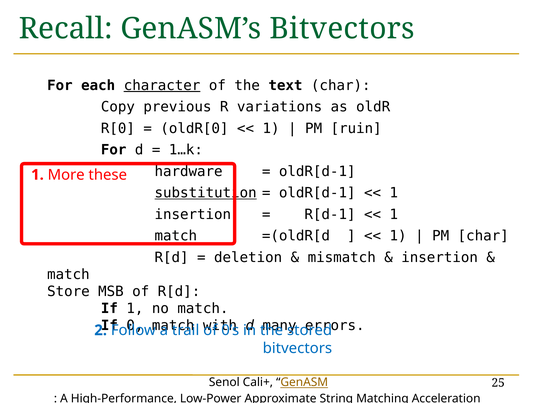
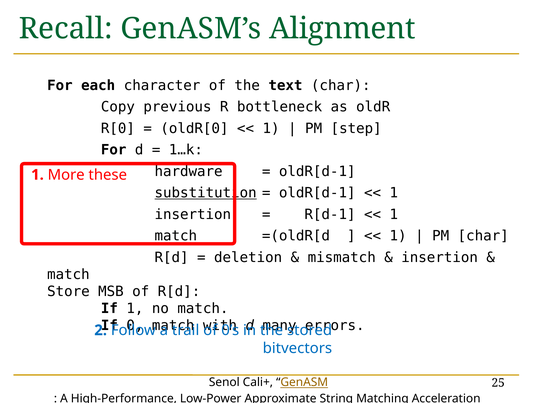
GenASM’s Bitvectors: Bitvectors -> Alignment (342, 29)
character underline: present -> none (162, 85)
variations: variations -> bottleneck (280, 107)
ruin: ruin -> step (356, 128)
